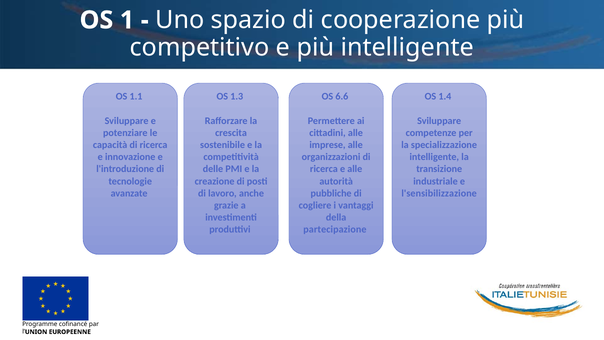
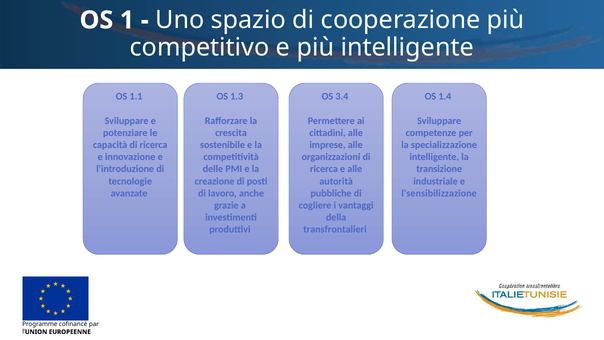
6.6: 6.6 -> 3.4 (342, 97)
partecipazione: partecipazione -> transfrontalieri (335, 229)
